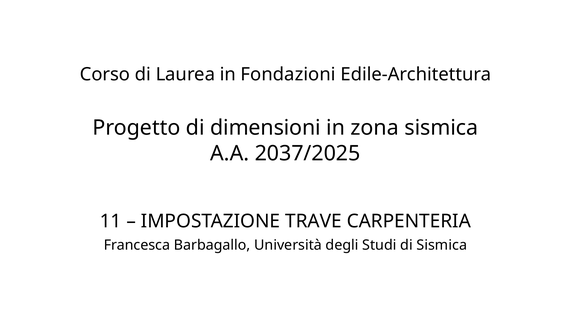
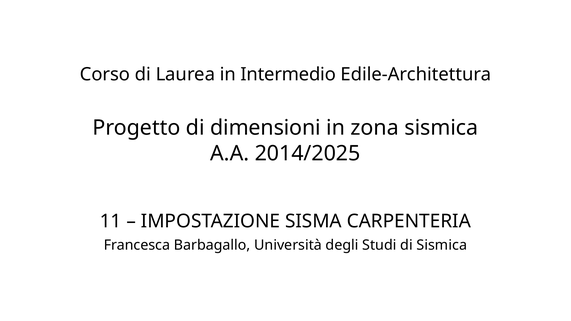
Fondazioni: Fondazioni -> Intermedio (288, 75)
2037/2025: 2037/2025 -> 2014/2025 (308, 153)
TRAVE: TRAVE -> SISMA (313, 221)
